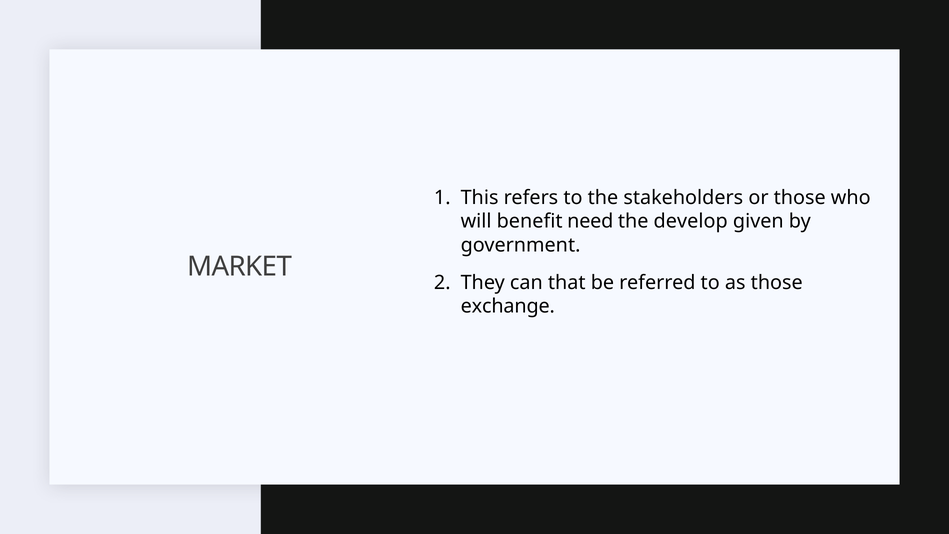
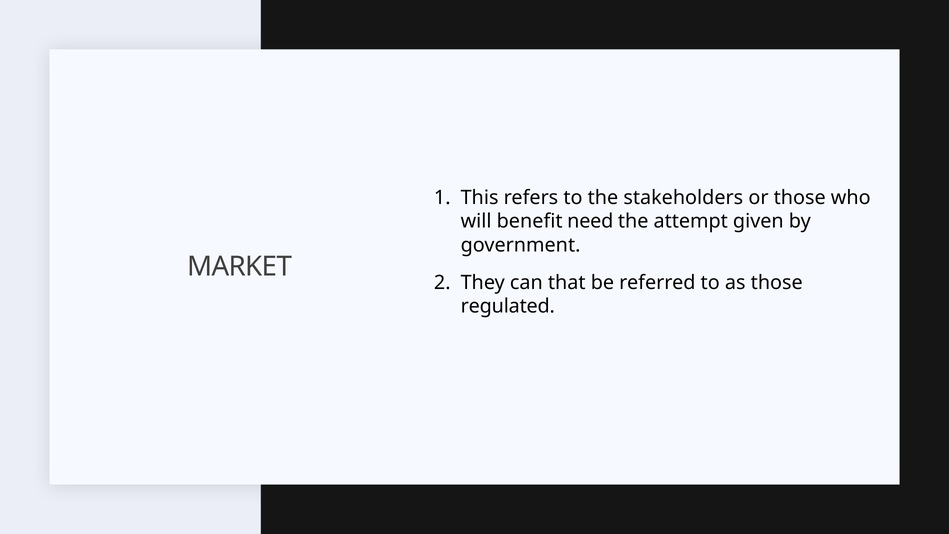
develop: develop -> attempt (691, 221)
exchange: exchange -> regulated (508, 306)
